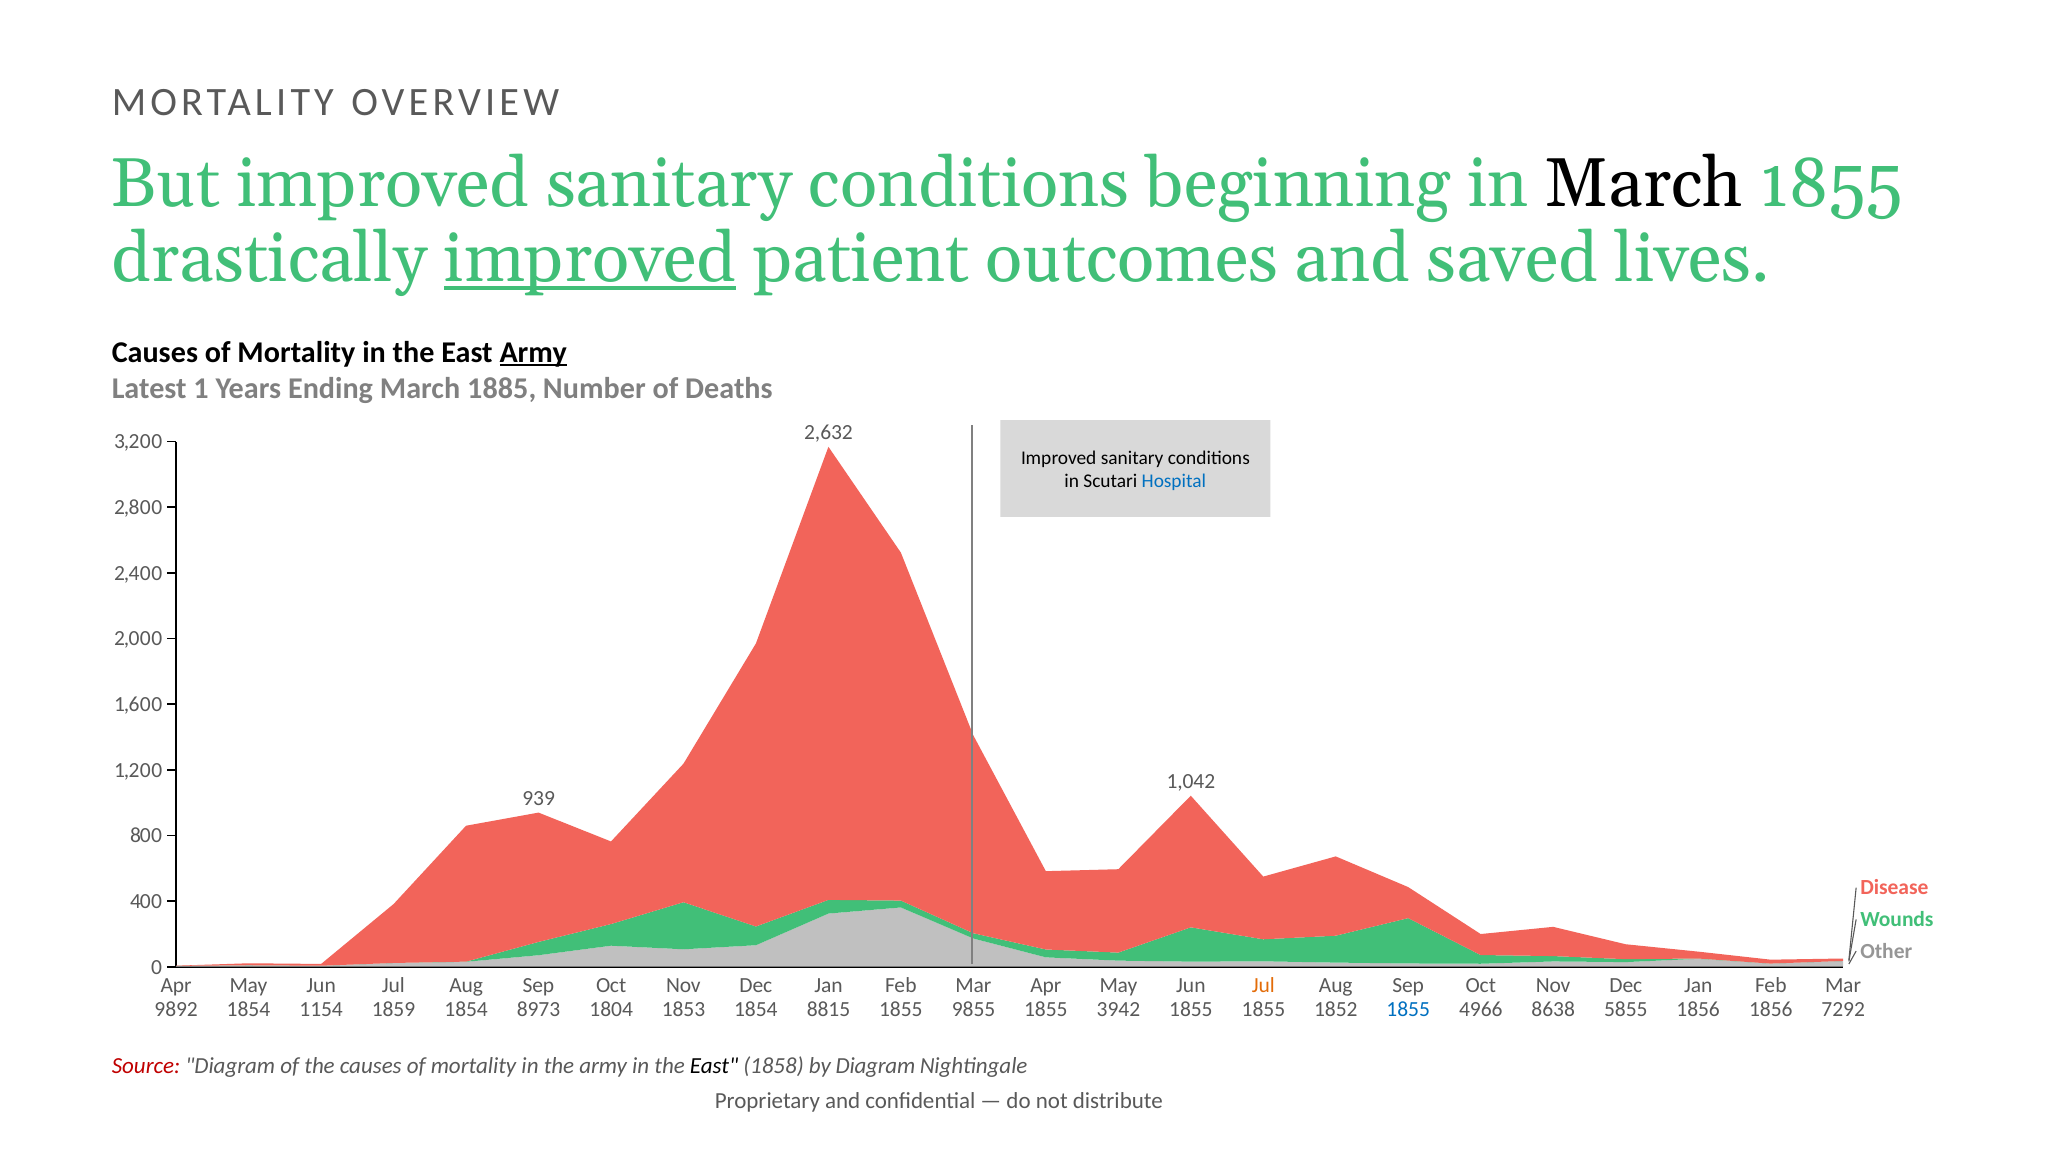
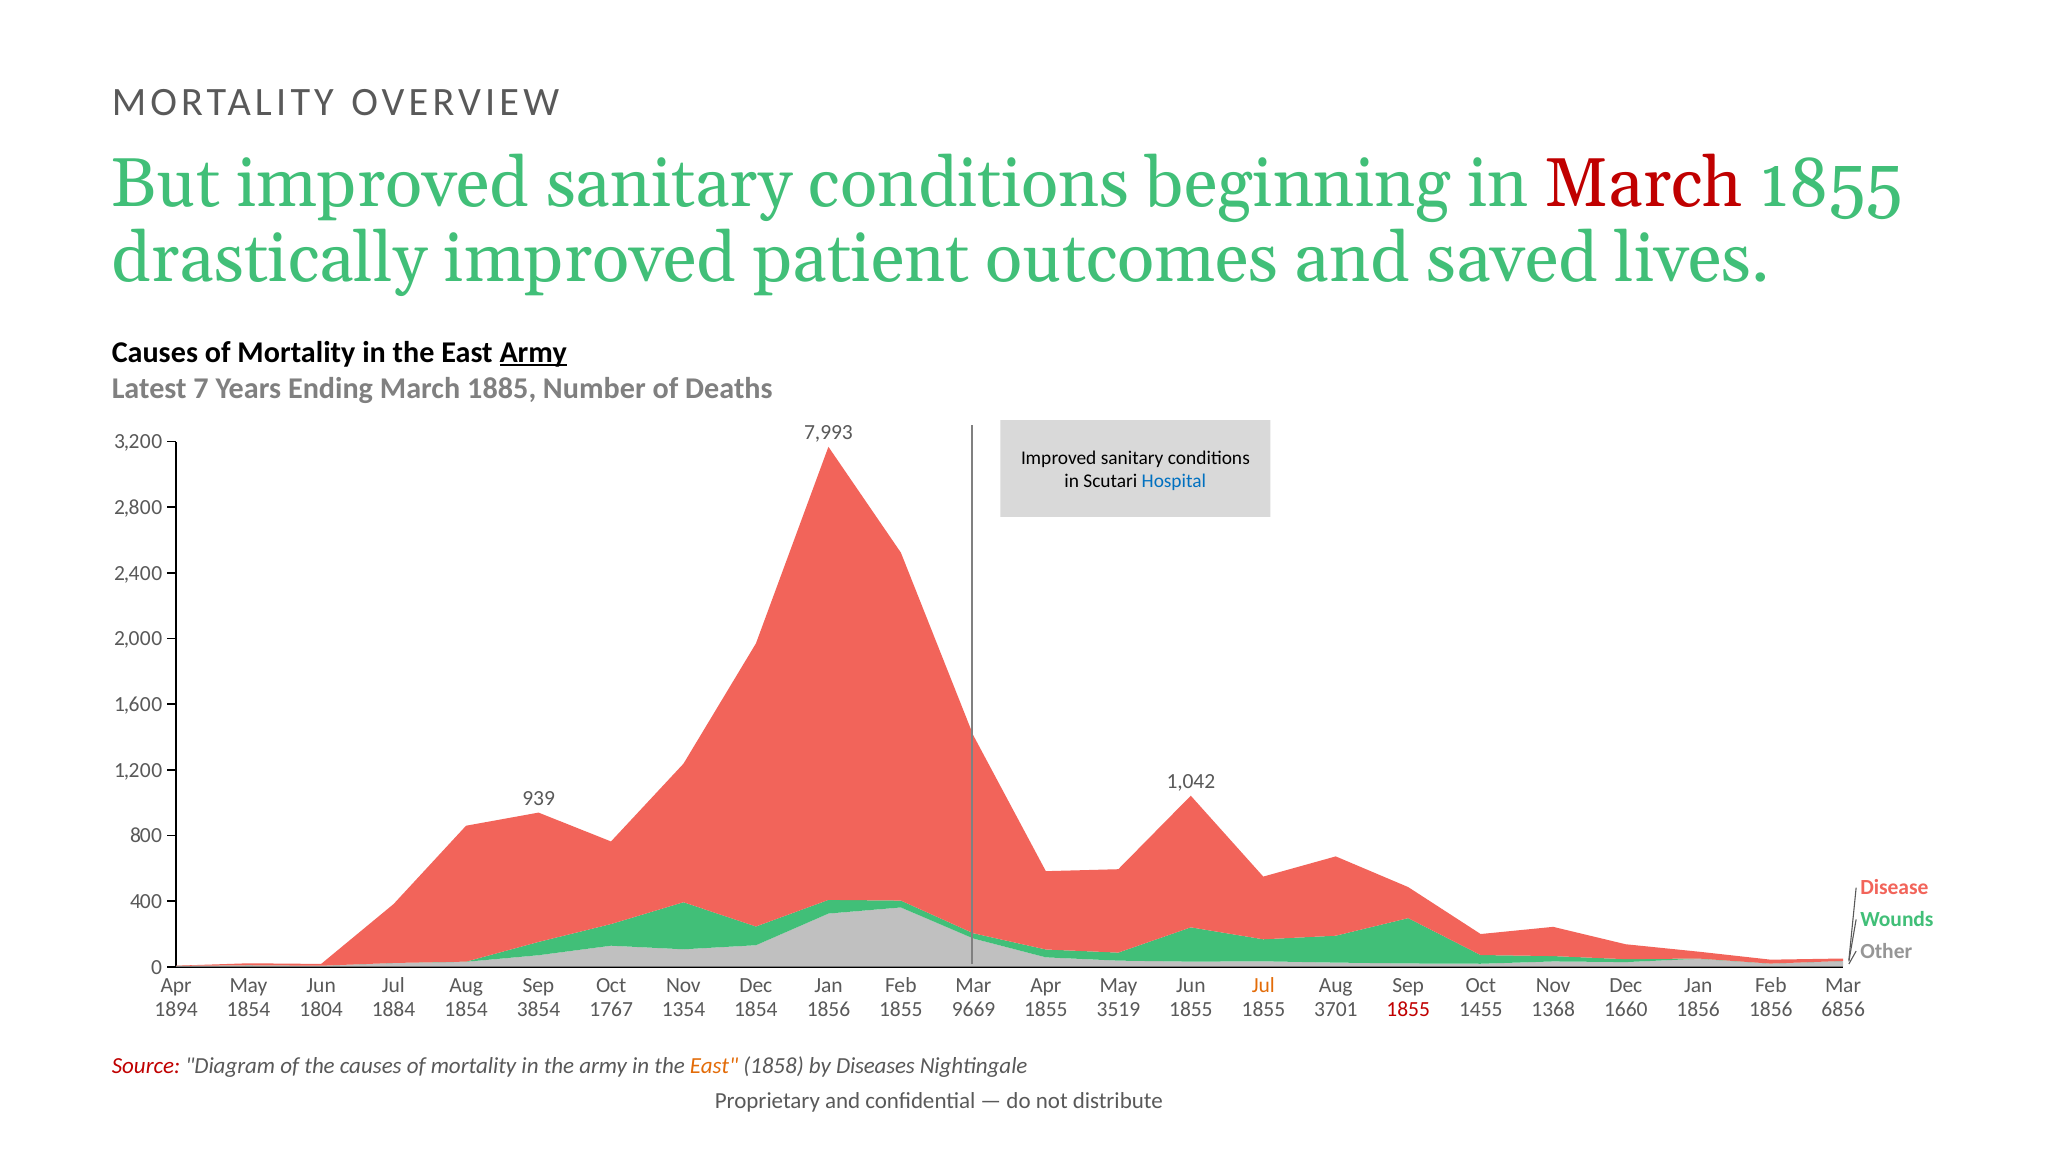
March colour: black -> red (1644, 184)
improved underline: present -> none (590, 258)
1: 1 -> 7 (201, 388)
2,632: 2,632 -> 7,993 (828, 433)
9892: 9892 -> 1894 (176, 1009)
1154: 1154 -> 1804 (321, 1009)
1859: 1859 -> 1884 (393, 1009)
8973: 8973 -> 3854 (539, 1009)
1804: 1804 -> 1767 (611, 1009)
1853: 1853 -> 1354 (684, 1009)
8815: 8815 -> 1856 (829, 1009)
9855: 9855 -> 9669 (974, 1009)
3942: 3942 -> 3519 (1118, 1009)
1852: 1852 -> 3701 (1336, 1009)
1855 colour: blue -> red (1408, 1009)
4966: 4966 -> 1455 (1481, 1009)
8638: 8638 -> 1368 (1553, 1009)
5855: 5855 -> 1660 (1626, 1009)
7292: 7292 -> 6856 (1843, 1009)
East colour: black -> orange (714, 1066)
by Diagram: Diagram -> Diseases (875, 1066)
